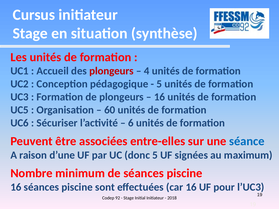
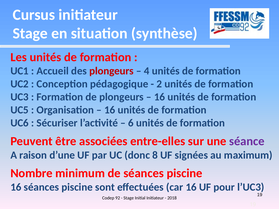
5: 5 -> 2 (159, 84)
60: 60 -> 16 (110, 110)
séance colour: blue -> purple (247, 141)
donc 5: 5 -> 8 (155, 155)
